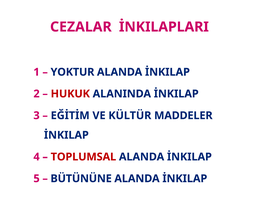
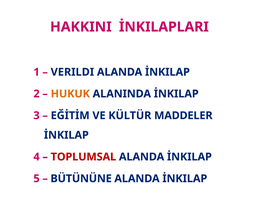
CEZALAR: CEZALAR -> HAKKINI (81, 27)
YOKTUR: YOKTUR -> VERILDI (72, 72)
HUKUK colour: red -> orange (70, 94)
